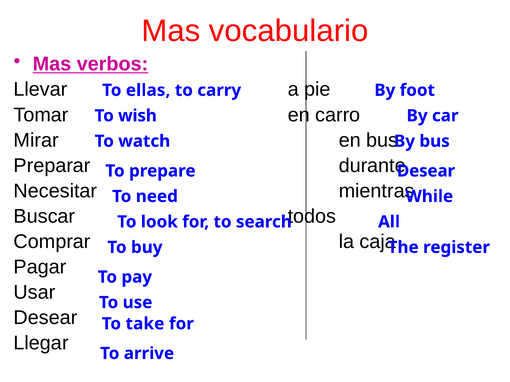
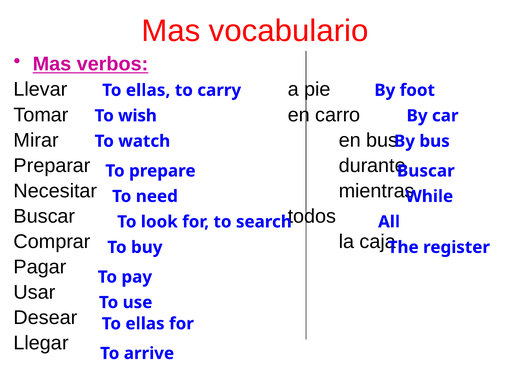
Desear: Desear -> Buscar (426, 171)
take: take -> ellas (145, 324)
